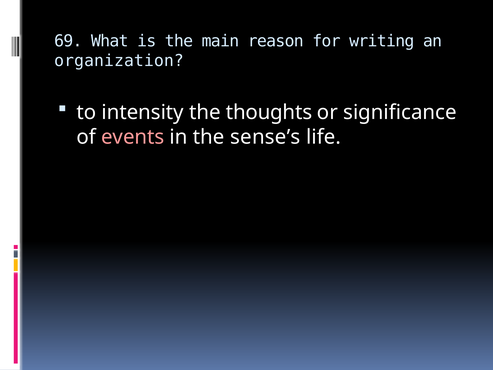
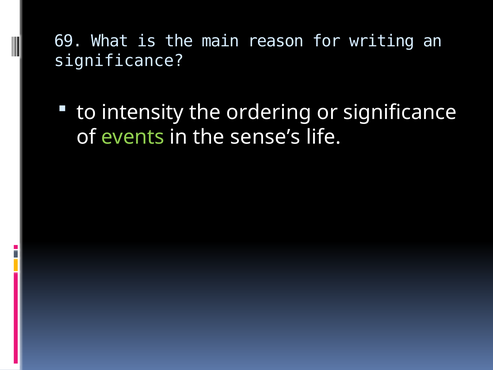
organization: organization -> significance (119, 61)
thoughts: thoughts -> ordering (269, 112)
events colour: pink -> light green (133, 137)
